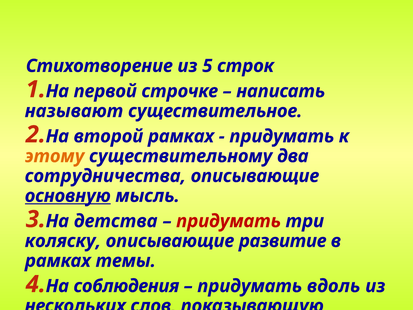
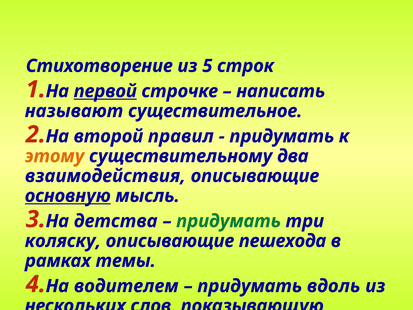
первой underline: none -> present (105, 91)
второй рамках: рамках -> правил (181, 136)
сотрудничества: сотрудничества -> взаимодействия (105, 176)
придумать colour: red -> green (229, 221)
развитие: развитие -> пешехода (283, 241)
соблюдения: соблюдения -> водителем (126, 286)
